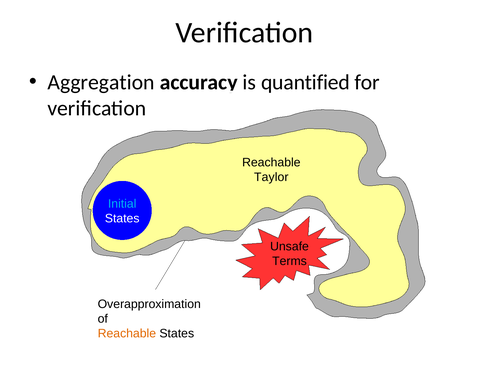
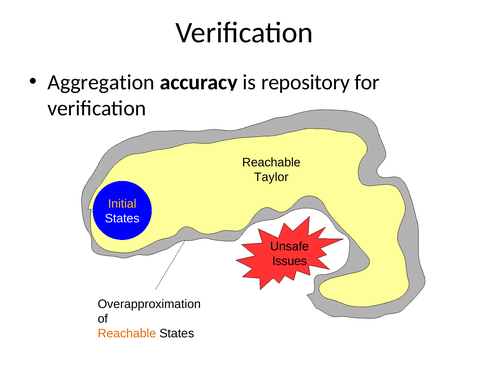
quantified: quantified -> repository (306, 82)
Initial colour: light blue -> yellow (122, 204)
Terms: Terms -> Issues (290, 261)
